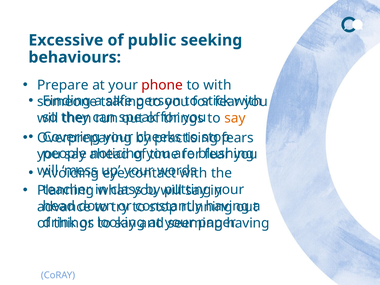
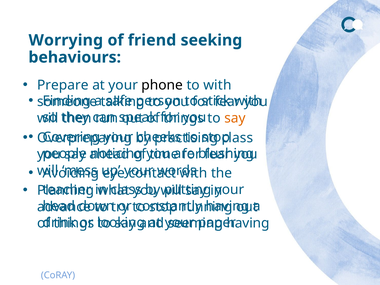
Excessive: Excessive -> Worrying (66, 40)
public: public -> friend (152, 40)
phone colour: red -> black (162, 85)
fears: fears -> class (237, 138)
